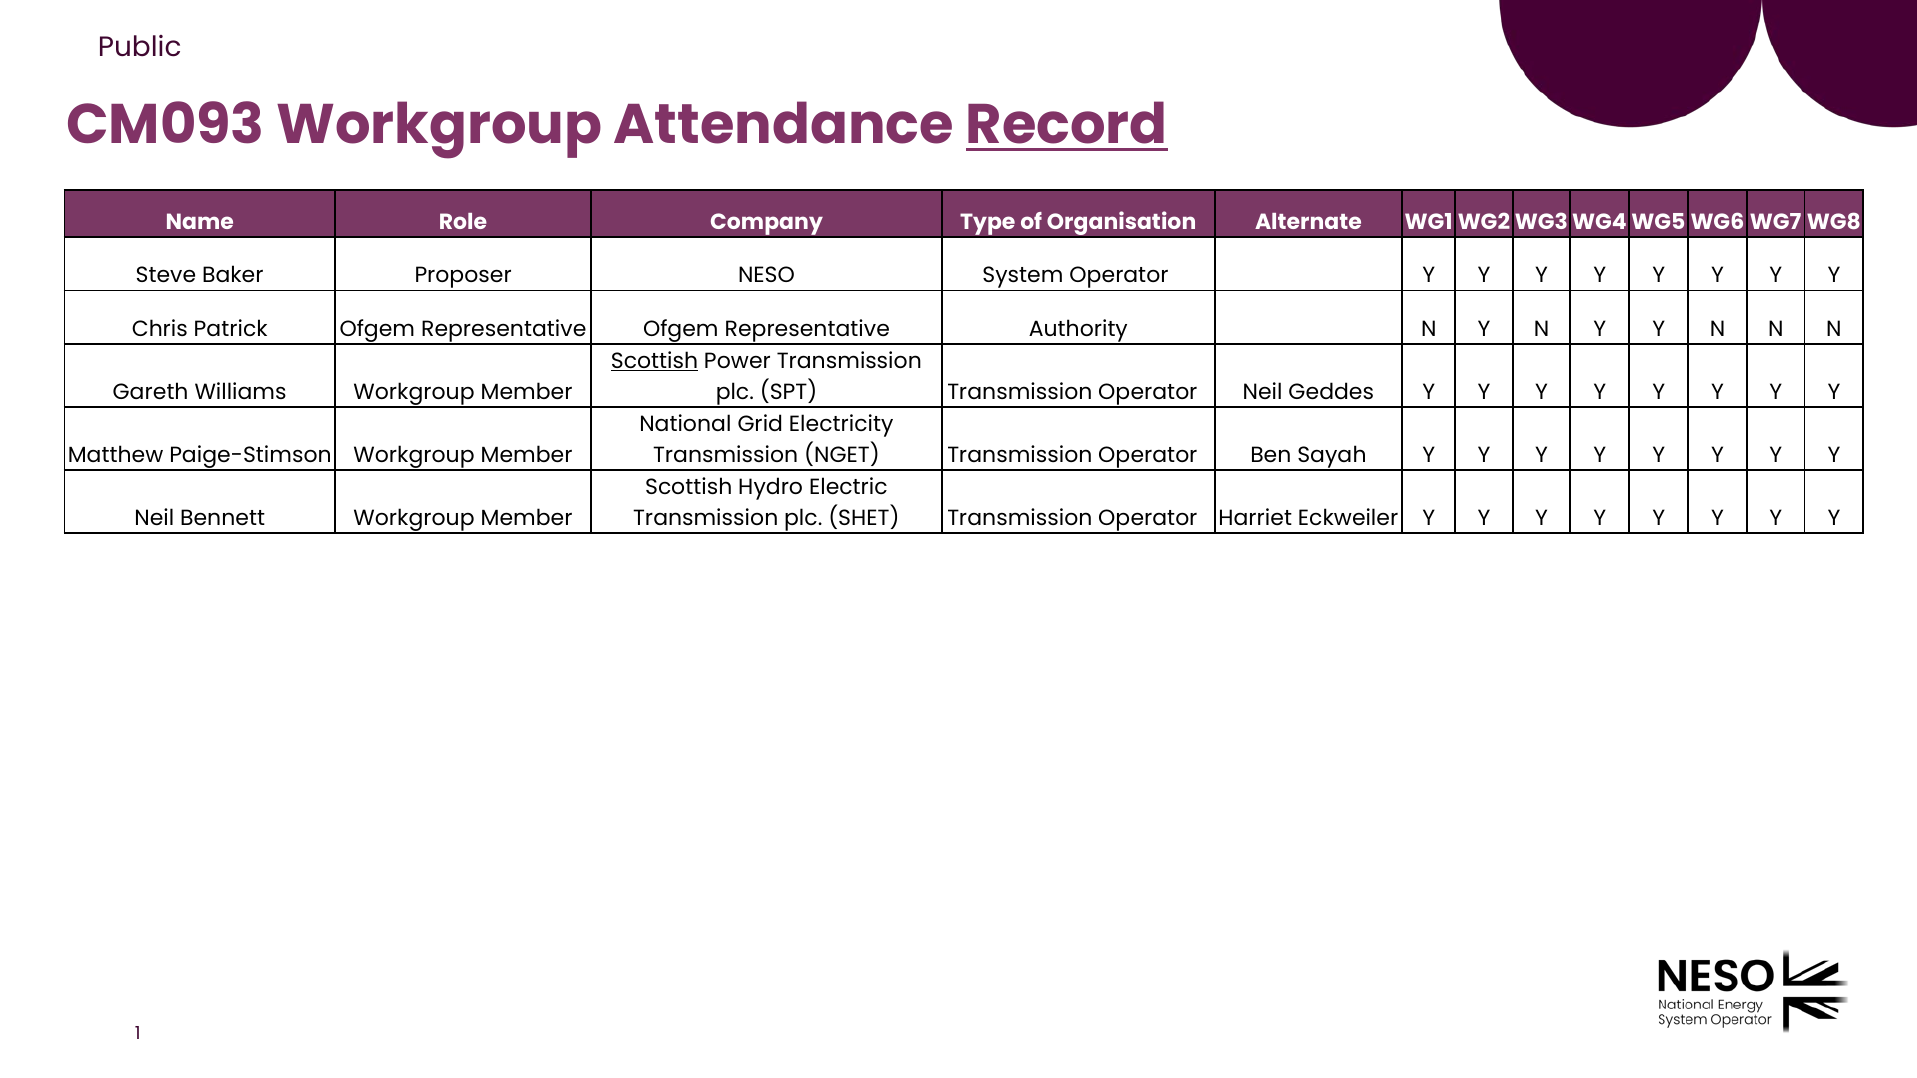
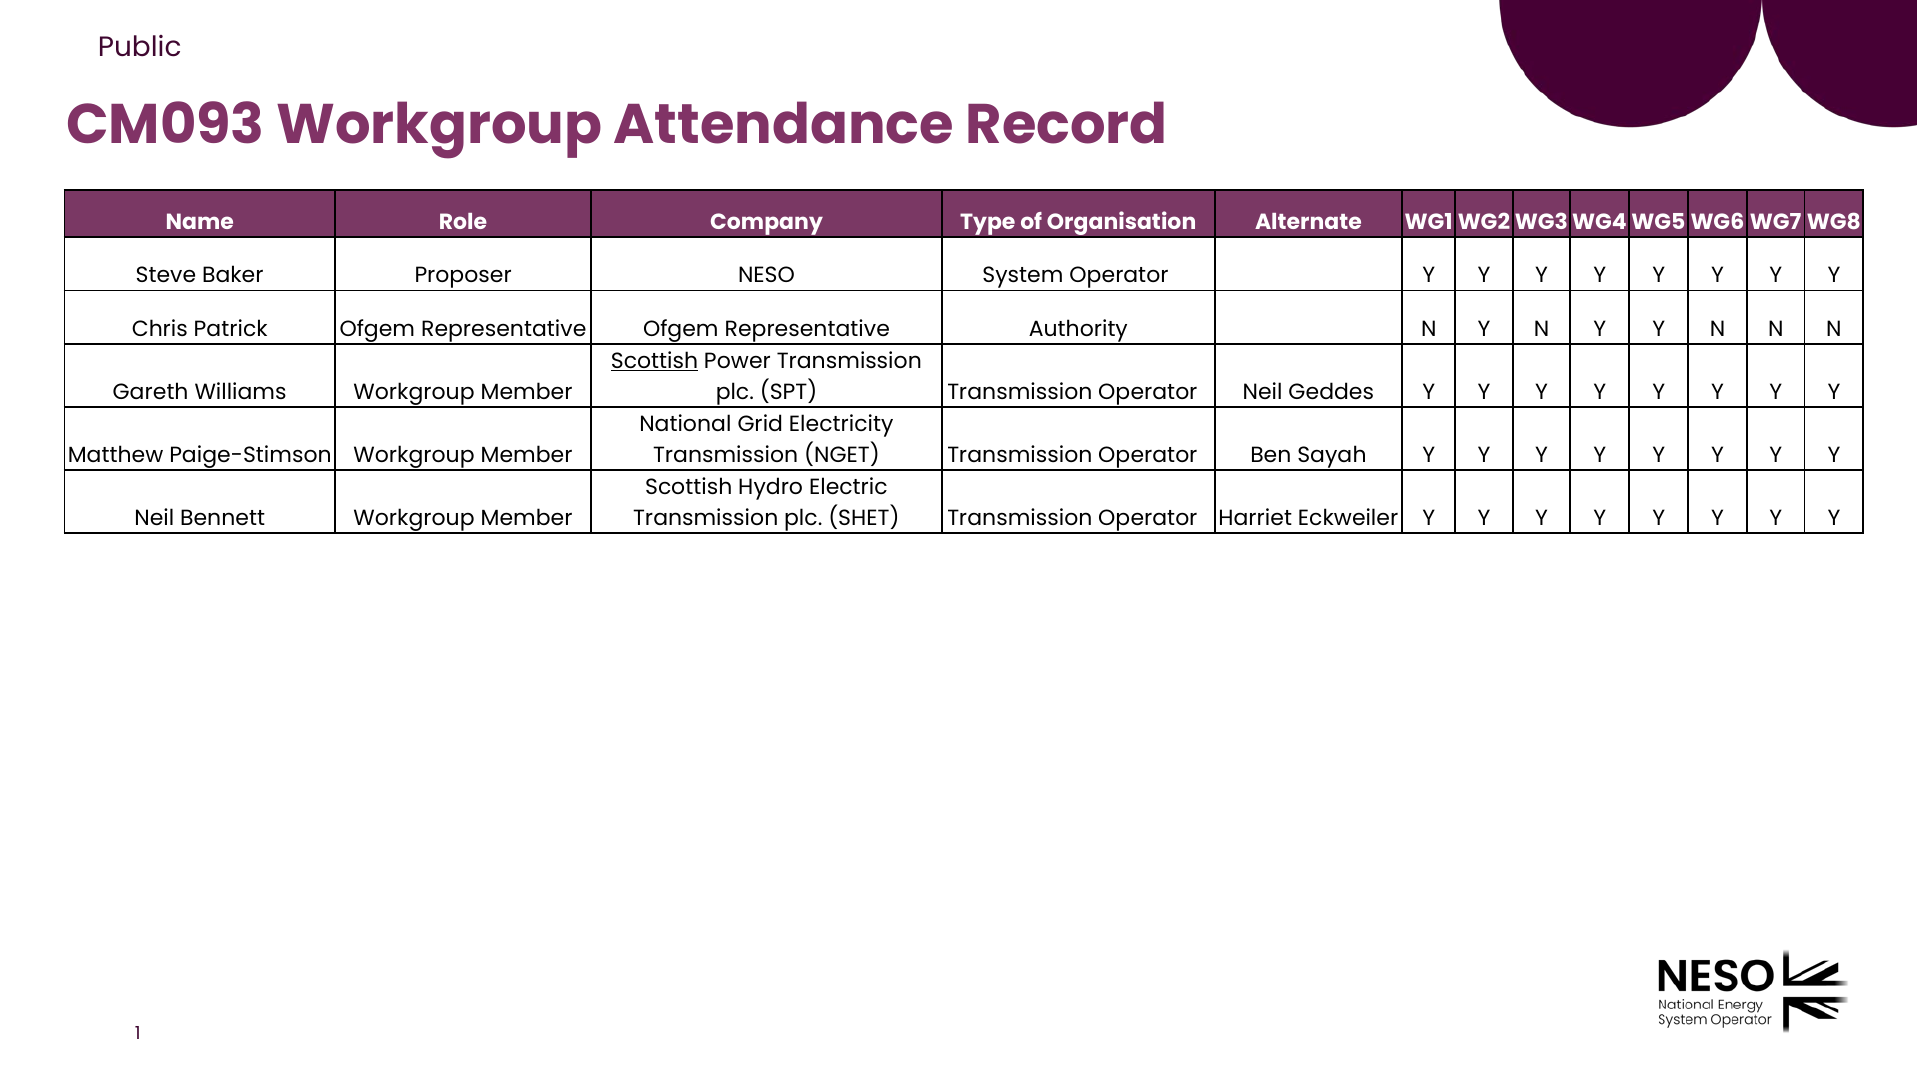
Record underline: present -> none (1067, 125)
